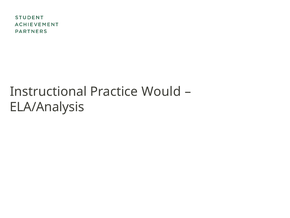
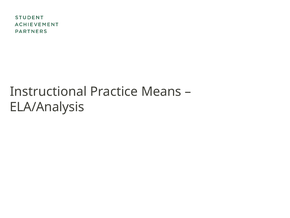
Would: Would -> Means (161, 91)
